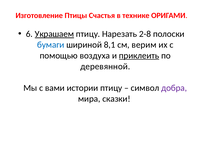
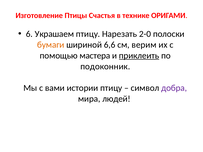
Украшаем underline: present -> none (54, 34)
2-8: 2-8 -> 2-0 (145, 34)
бумаги colour: blue -> orange (51, 45)
8,1: 8,1 -> 6,6 (110, 45)
воздуха: воздуха -> мастера (95, 56)
деревянной: деревянной -> подоконник (105, 67)
сказки: сказки -> людей (116, 99)
